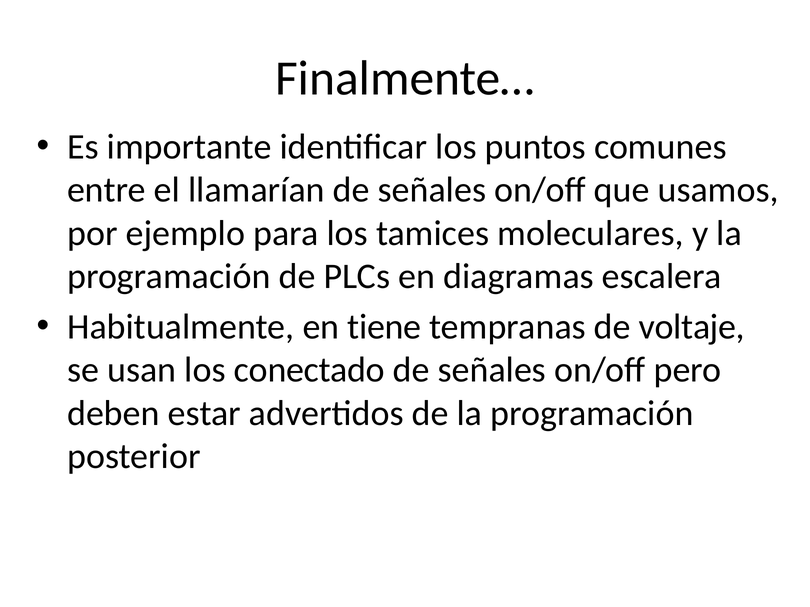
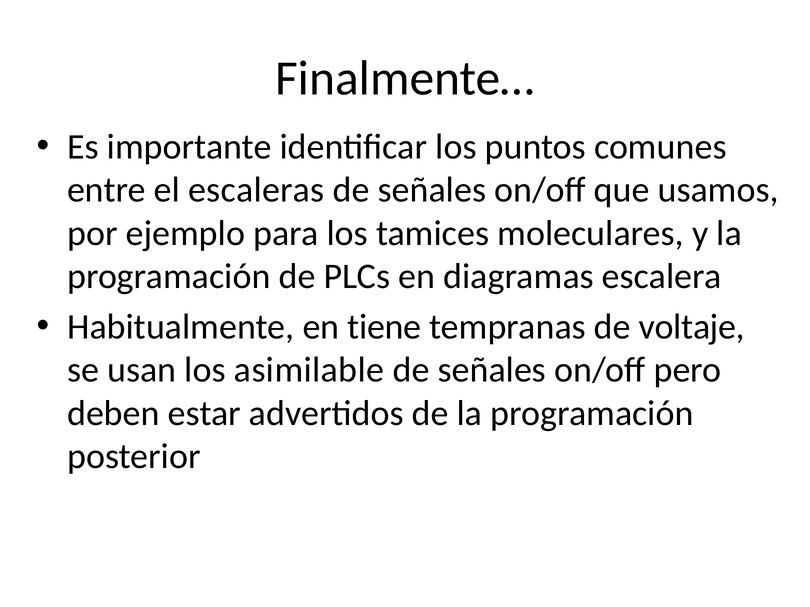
llamarían: llamarían -> escaleras (256, 190)
conectado: conectado -> asimilable (309, 370)
